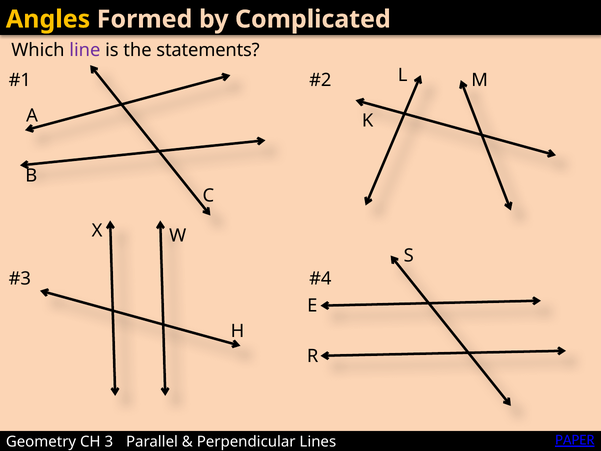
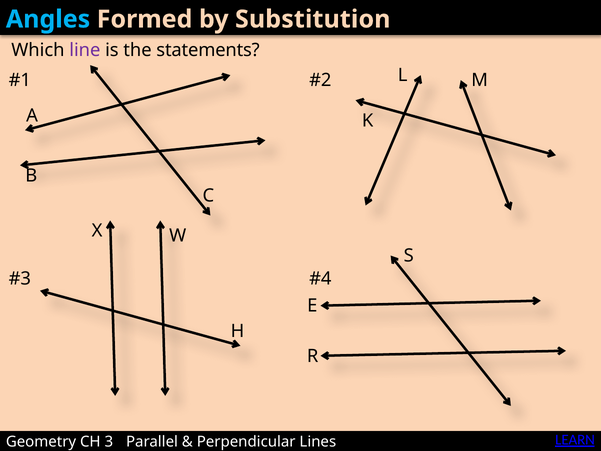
Angles colour: yellow -> light blue (48, 19)
Complicated: Complicated -> Substitution (313, 19)
PAPER: PAPER -> LEARN (575, 439)
